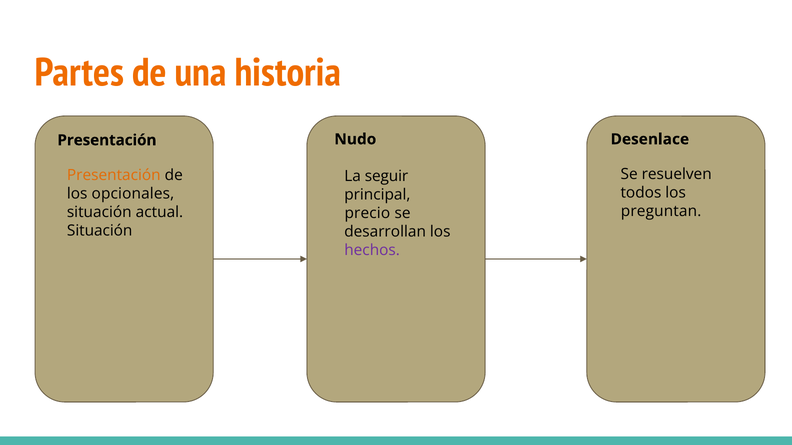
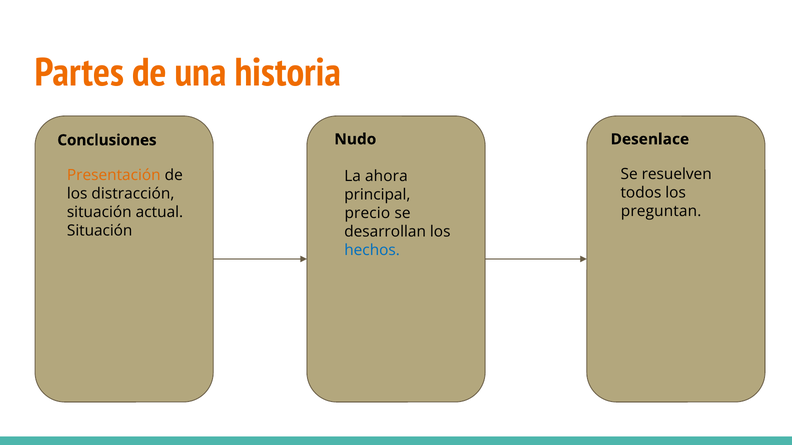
Presentación: Presentación -> Conclusiones (107, 140)
seguir: seguir -> ahora (386, 176)
opcionales: opcionales -> distracción (133, 194)
hechos colour: purple -> blue (372, 250)
